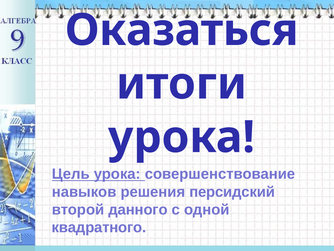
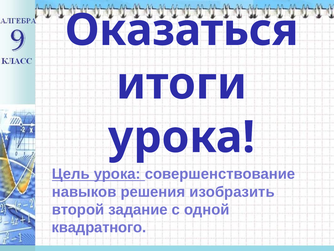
персидский: персидский -> изобразить (232, 191)
данного: данного -> задание (138, 209)
